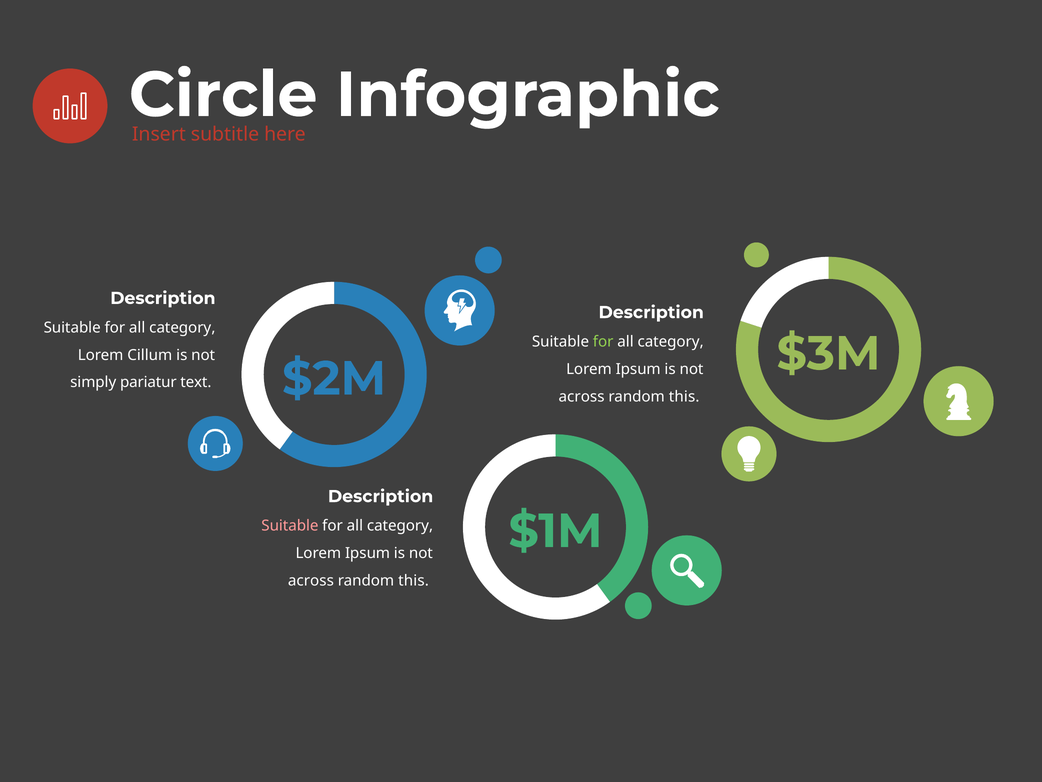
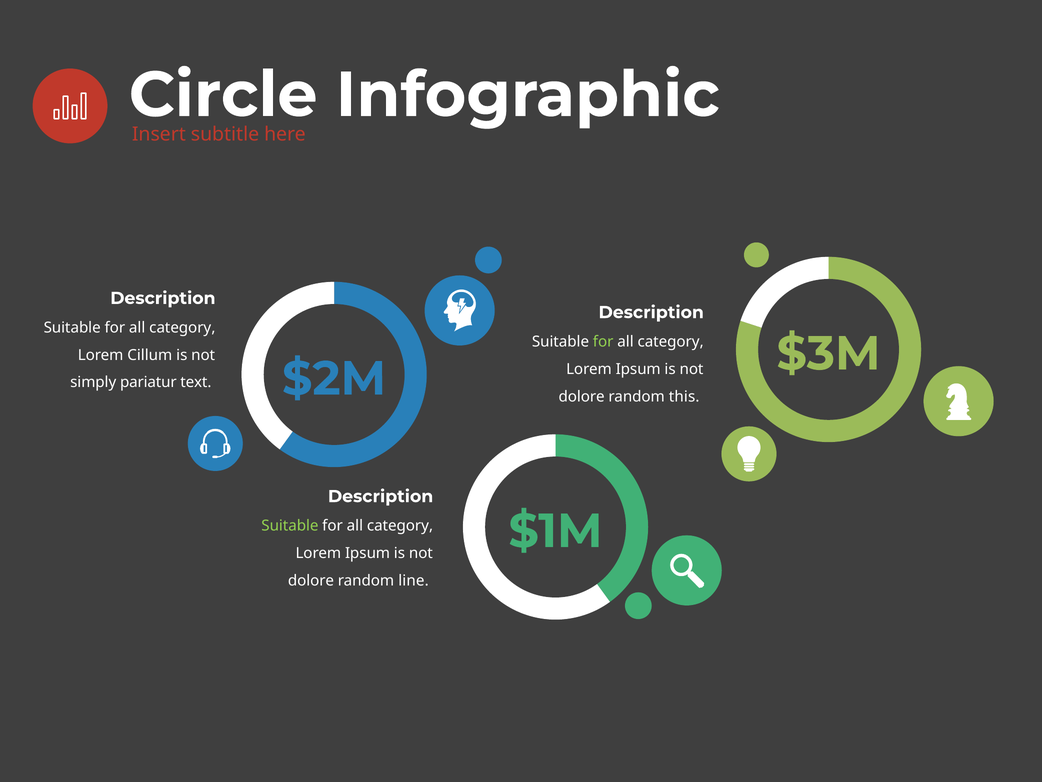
across: across -> dolore (582, 396)
Suitable colour: pink -> light green (290, 526)
across: across -> dolore (311, 580)
this: this -> line (414, 580)
